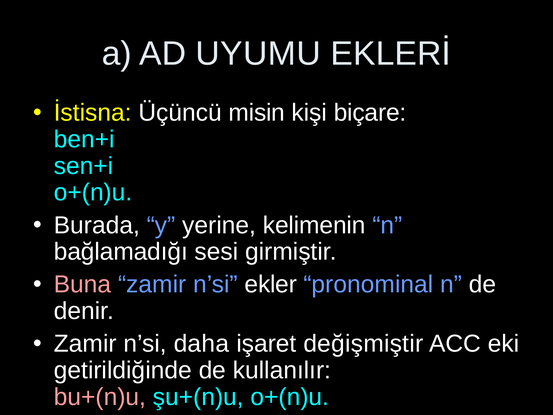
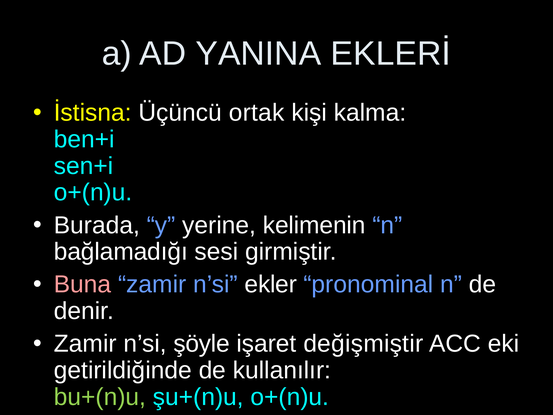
UYUMU: UYUMU -> YANINA (258, 54)
misin: misin -> ortak (257, 113)
biçare: biçare -> kalma (370, 113)
daha: daha -> şöyle (202, 344)
bu+(n)u colour: pink -> light green (100, 397)
